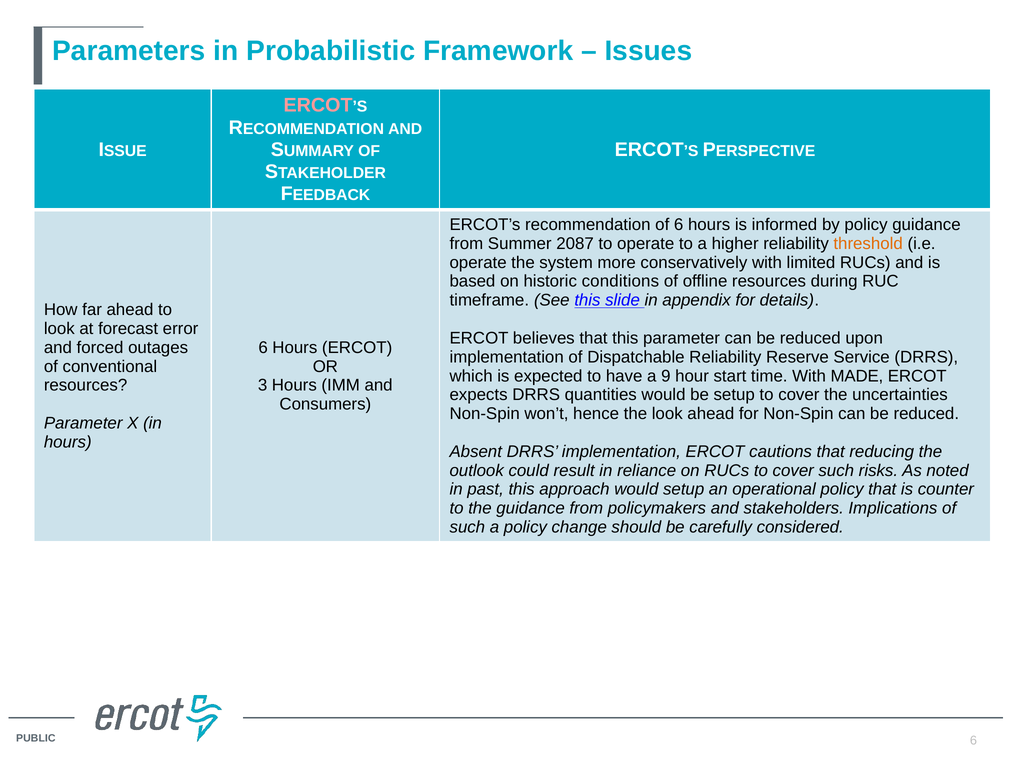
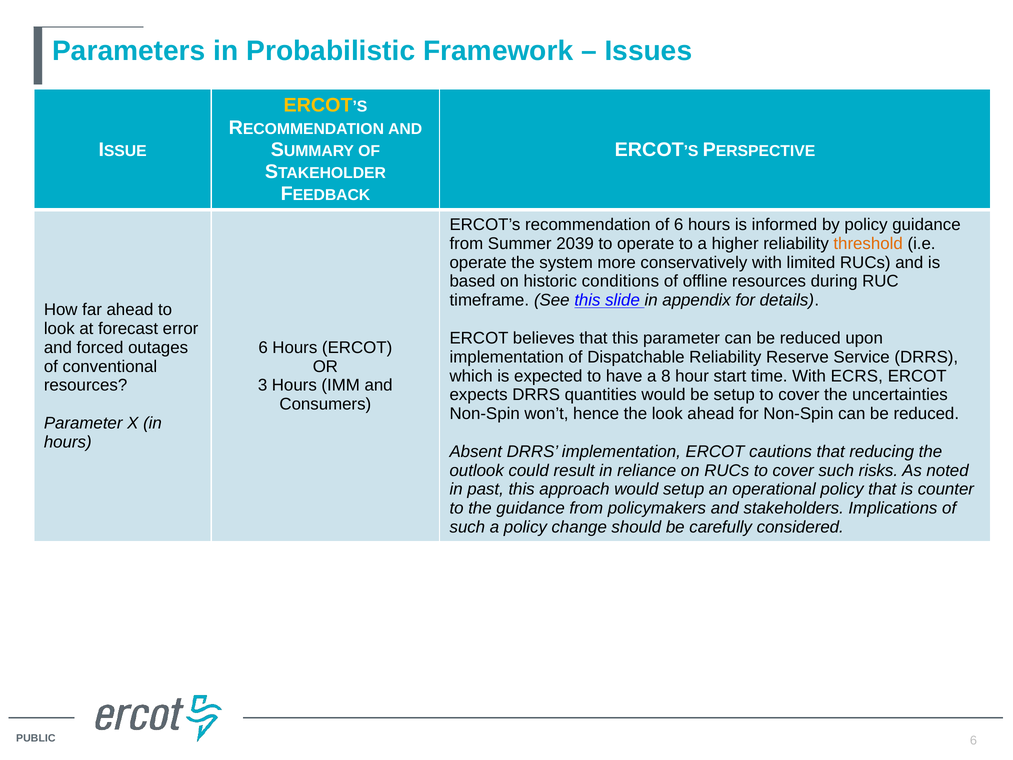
ERCOT colour: pink -> yellow (318, 105)
2087: 2087 -> 2039 (575, 243)
9: 9 -> 8 (666, 376)
MADE: MADE -> ECRS (857, 376)
